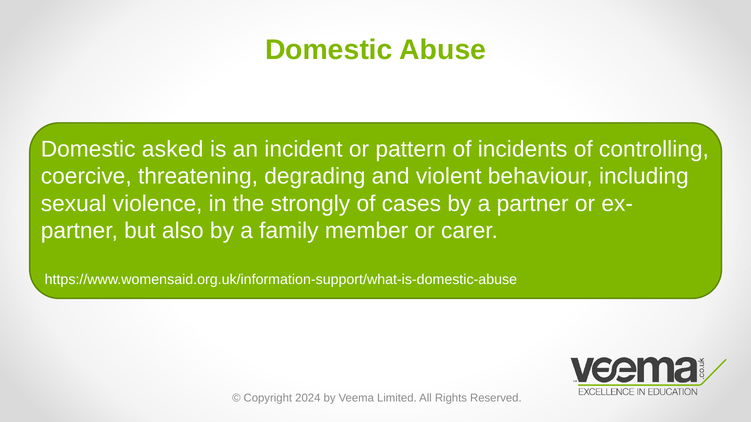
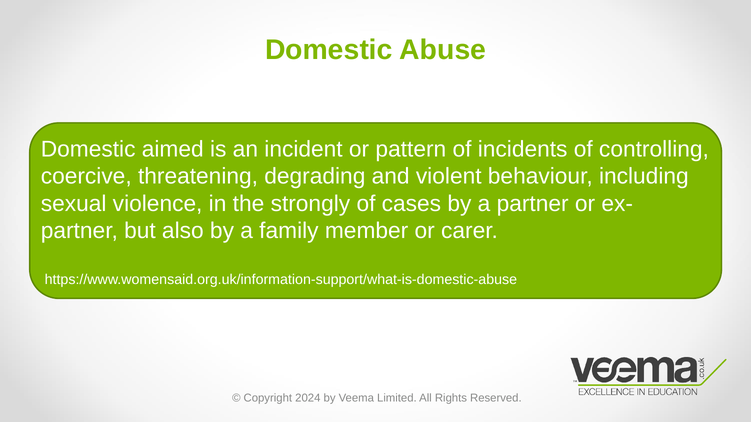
asked: asked -> aimed (173, 149)
